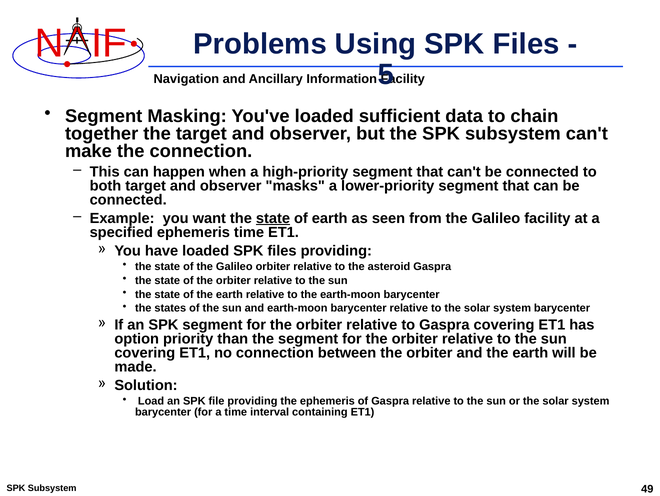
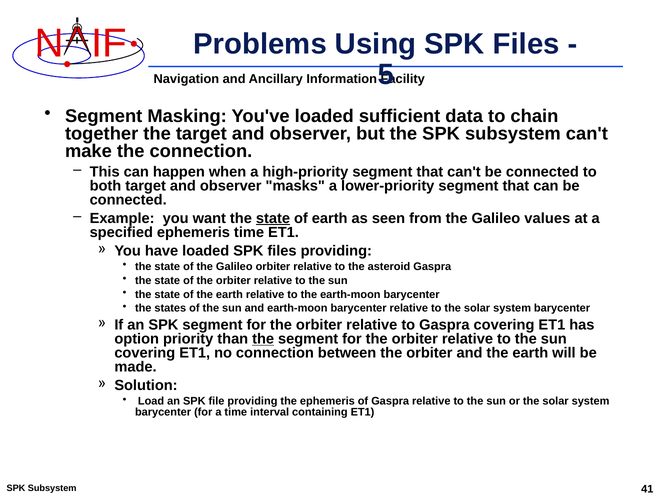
Galileo facility: facility -> values (547, 218)
the underline: none -> present (263, 338)
49: 49 -> 41 (647, 488)
